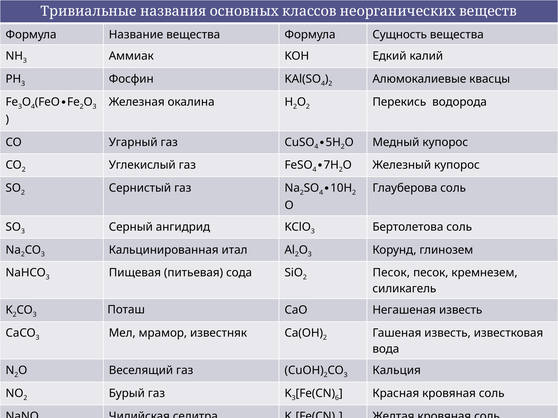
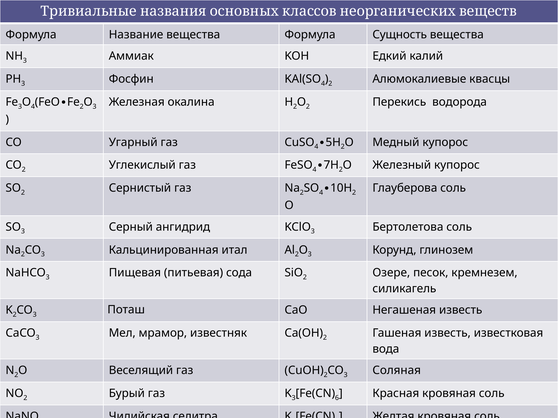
Песок: Песок -> Озере (391, 273)
Кальция: Кальция -> Соляная (397, 371)
